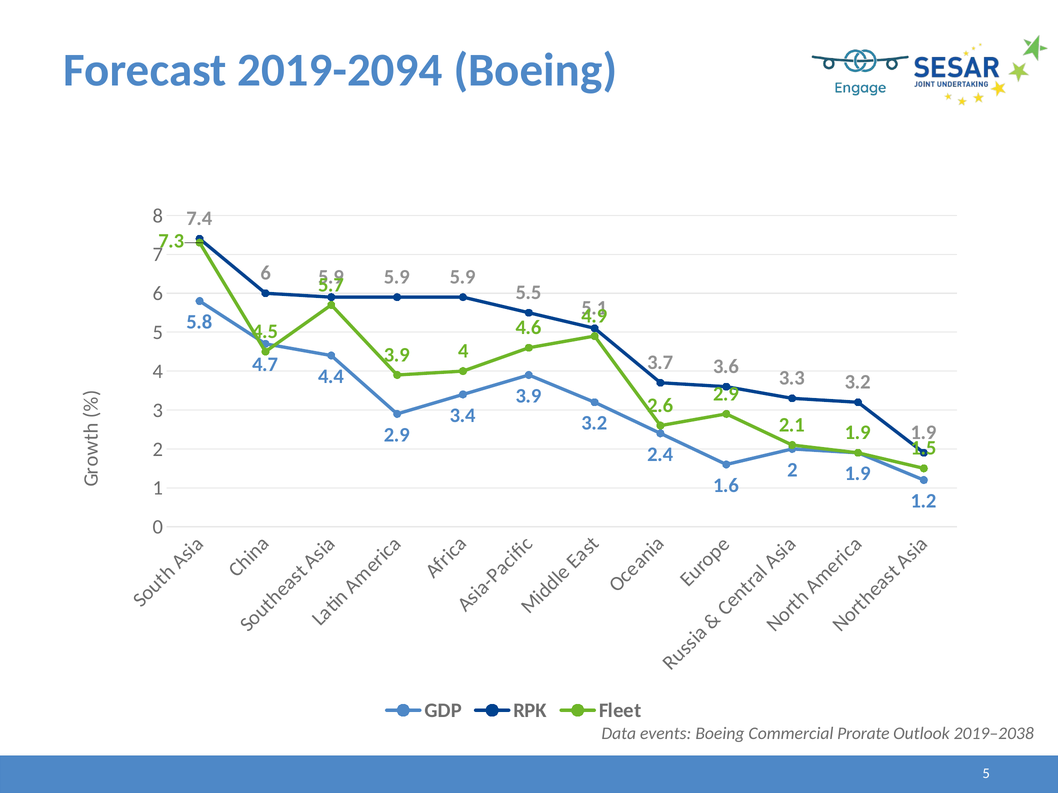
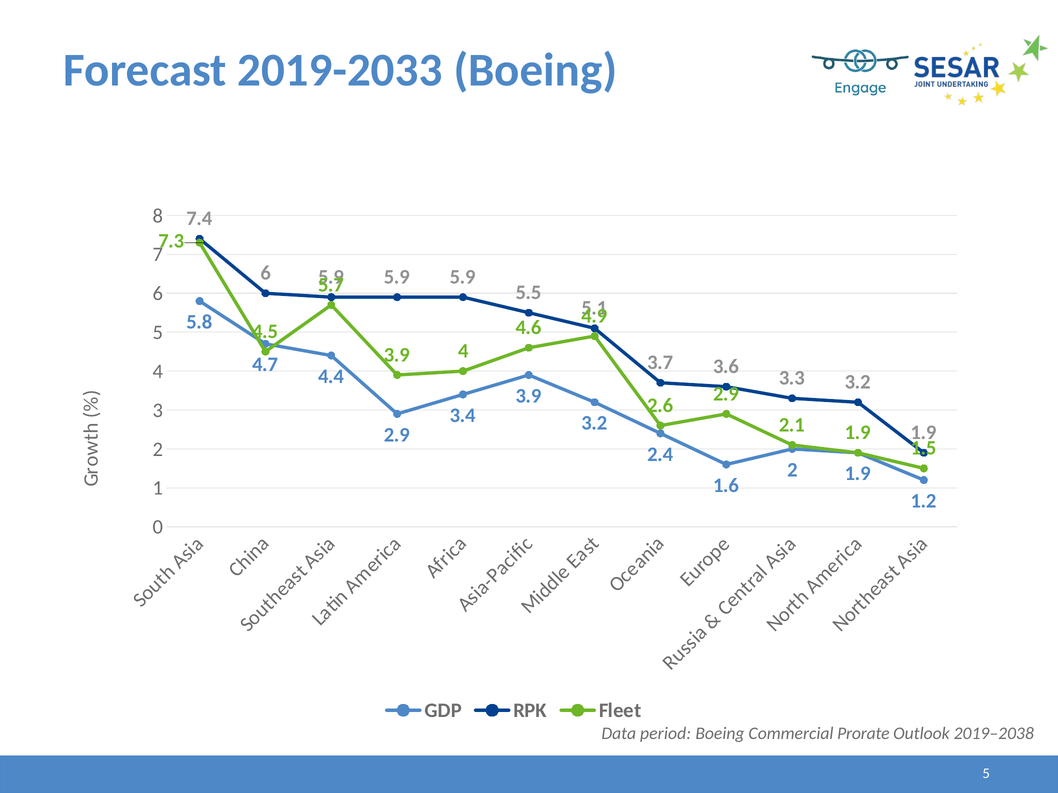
2019-2094: 2019-2094 -> 2019-2033 (340, 70)
events: events -> period (666, 734)
